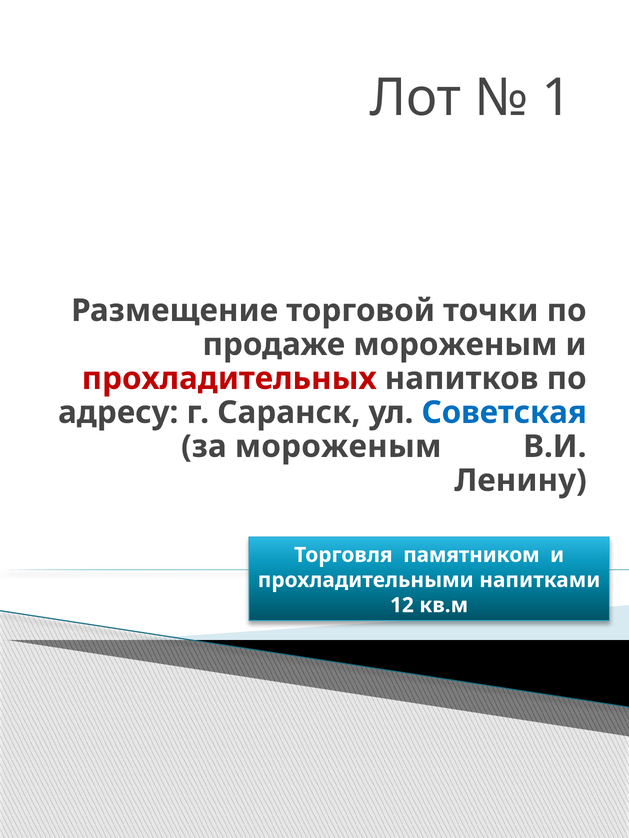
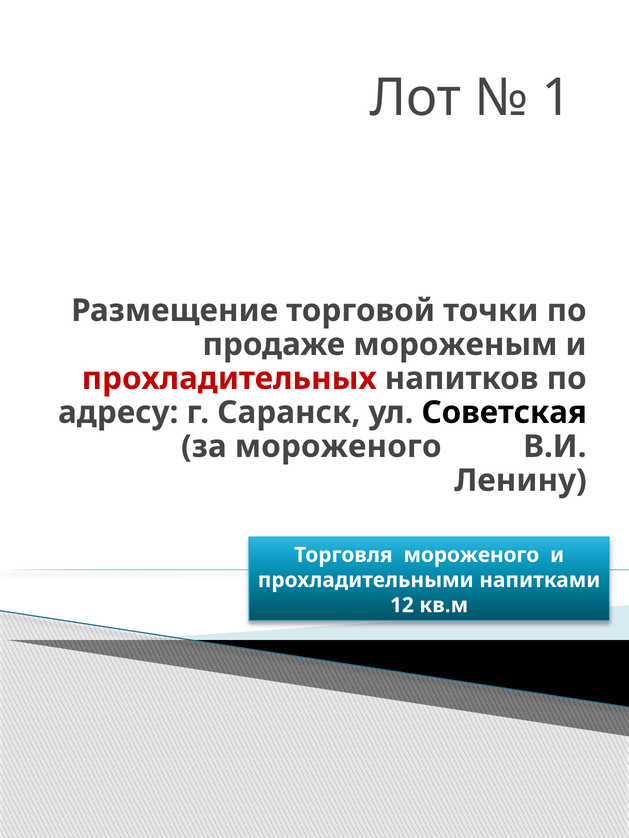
Советская colour: blue -> black (504, 413)
за мороженым: мороженым -> мороженого (338, 447)
Торговля памятником: памятником -> мороженого (471, 555)
